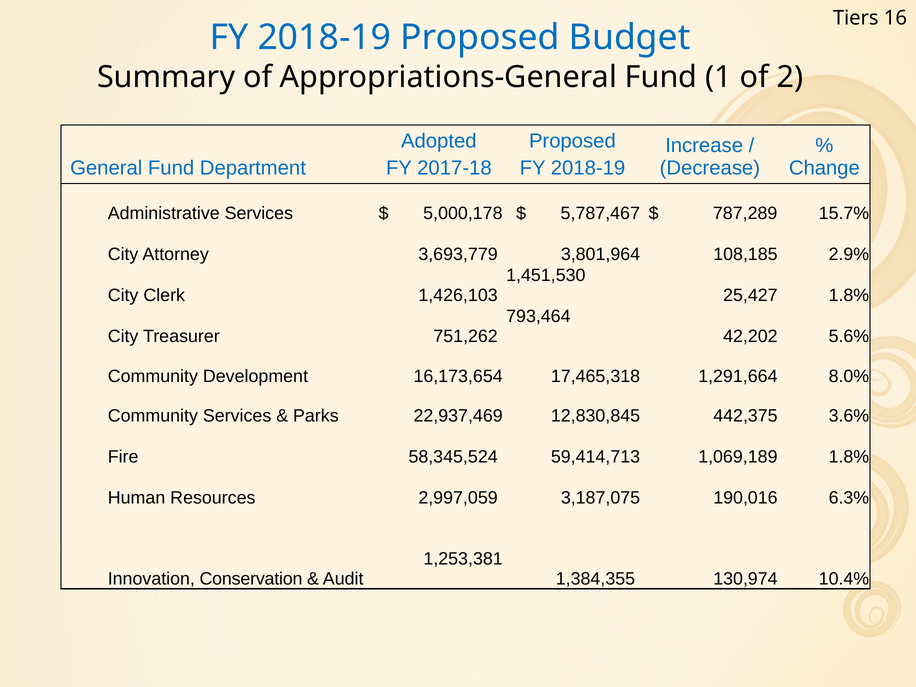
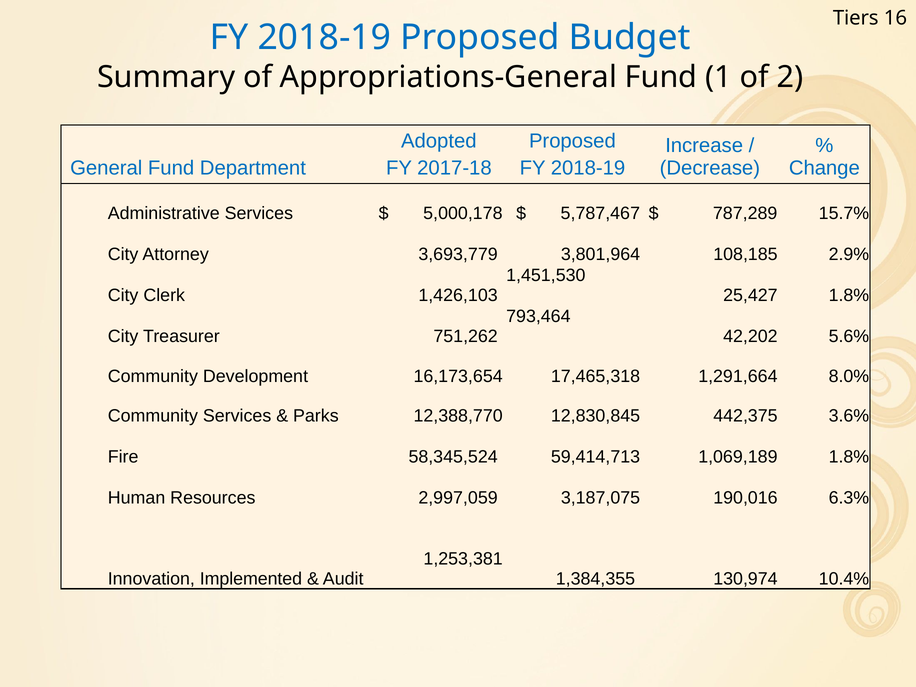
22,937,469: 22,937,469 -> 12,388,770 (458, 416)
Conservation: Conservation -> Implemented (251, 579)
